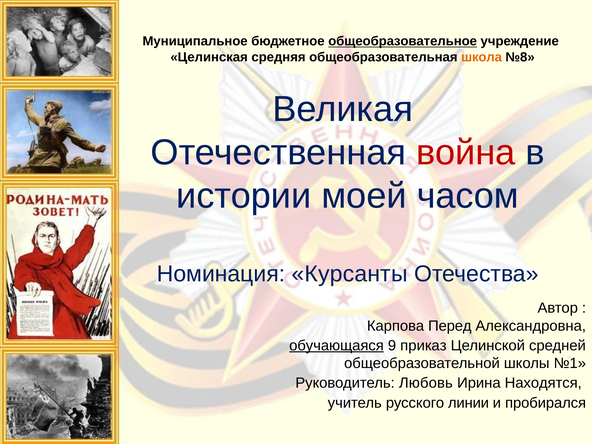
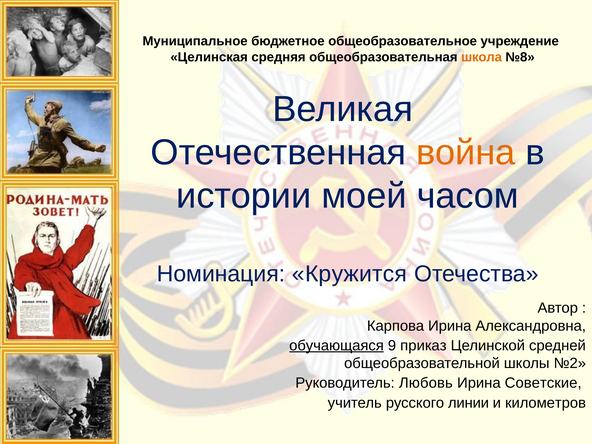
общеобразовательное underline: present -> none (403, 41)
война colour: red -> orange (466, 153)
Курсанты: Курсанты -> Кружится (350, 274)
Карпова Перед: Перед -> Ирина (450, 326)
№1: №1 -> №2 (570, 363)
Находятся: Находятся -> Советские (543, 383)
пробирался: пробирался -> километров (546, 403)
